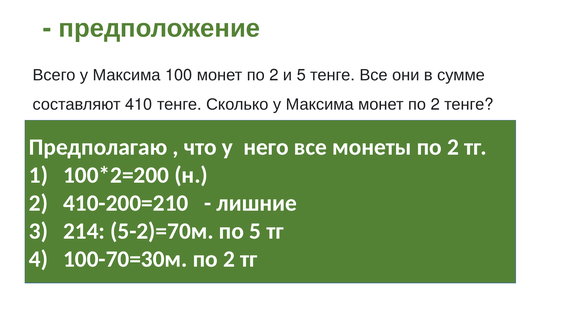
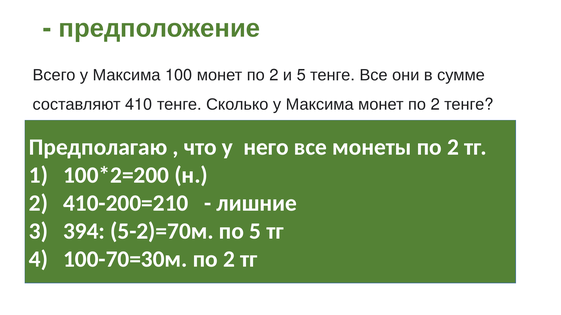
214: 214 -> 394 (84, 232)
